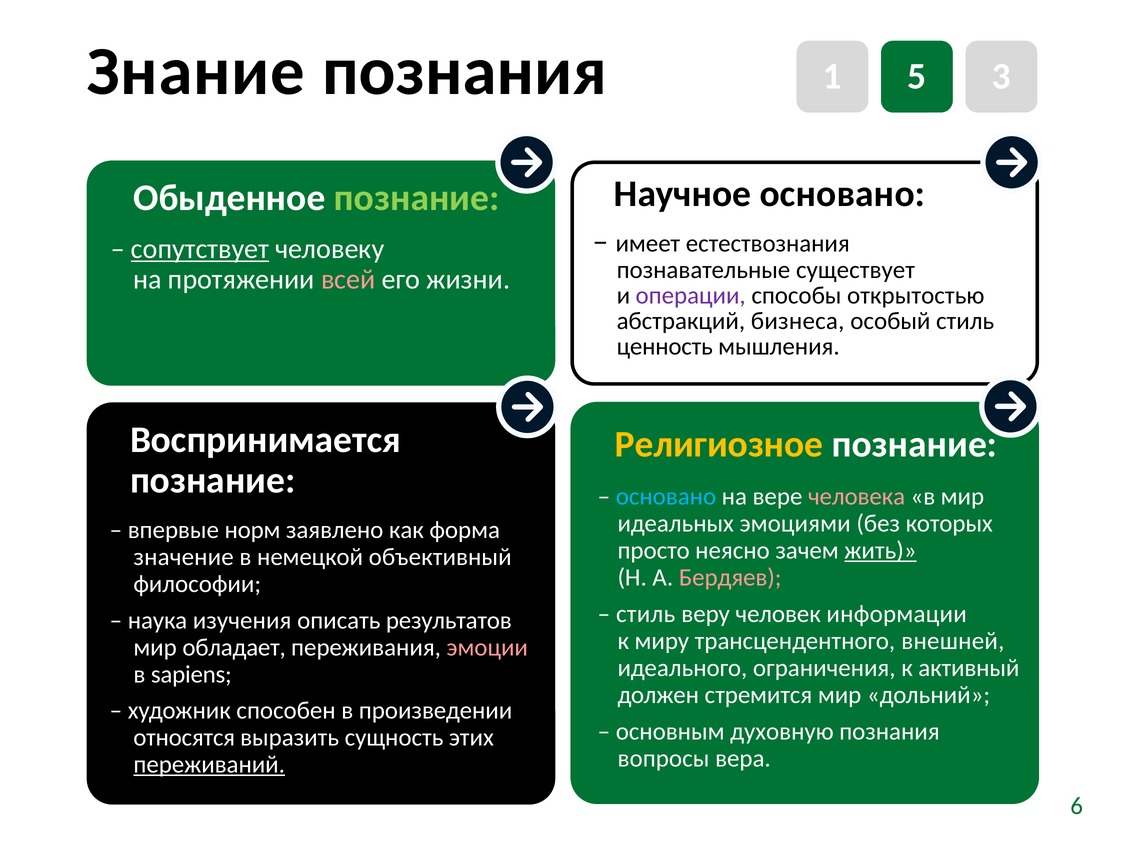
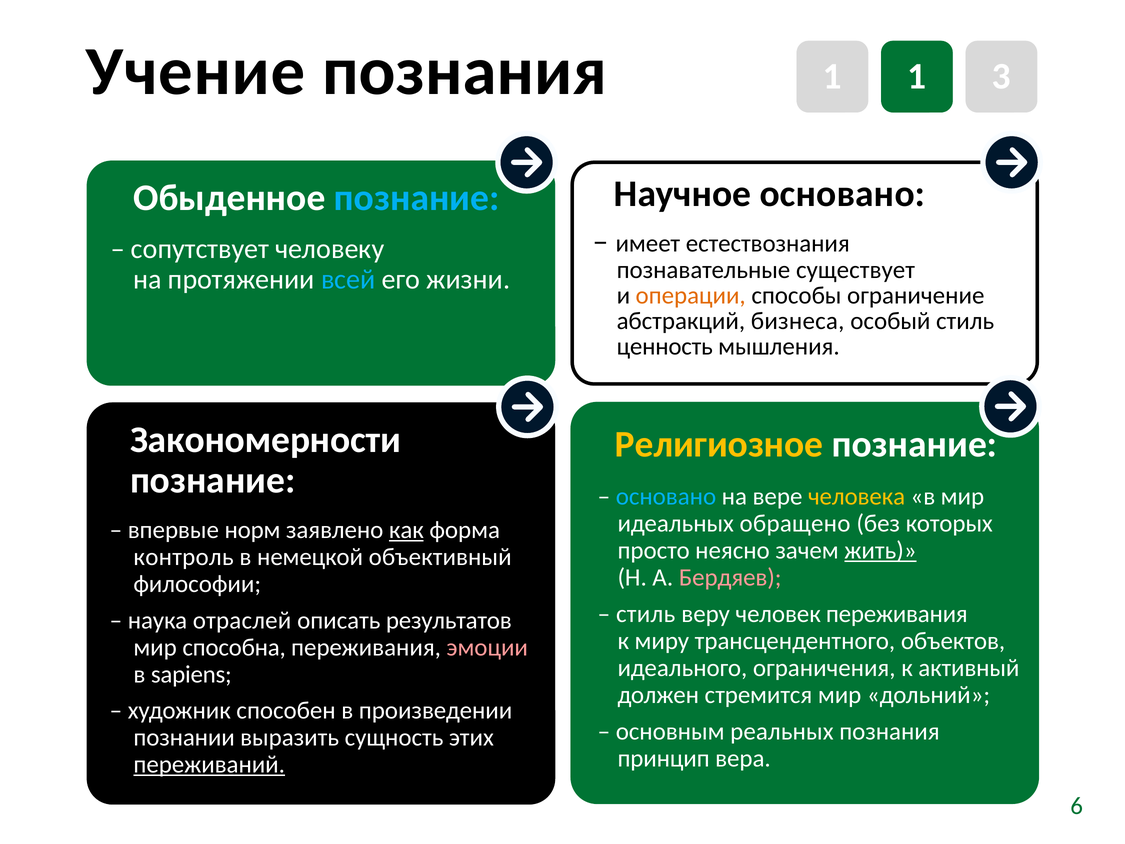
Знание: Знание -> Учение (196, 72)
1 5: 5 -> 1 (917, 76)
познание colour: light green -> light blue (417, 198)
сопутствует underline: present -> none (200, 249)
всей colour: pink -> light blue (348, 279)
операции colour: purple -> orange (691, 296)
открытостью: открытостью -> ограничение (916, 296)
Воспринимается: Воспринимается -> Закономерности (265, 440)
человека colour: pink -> yellow (857, 497)
эмоциями: эмоциями -> обращено (795, 524)
как underline: none -> present (406, 530)
значение: значение -> контроль (184, 557)
человек информации: информации -> переживания (897, 614)
изучения: изучения -> отраслей (242, 620)
внешней: внешней -> объектов (953, 641)
обладает: обладает -> способна (234, 647)
духовную: духовную -> реальных (782, 731)
относятся: относятся -> познании (184, 737)
вопросы: вопросы -> принцип (664, 758)
